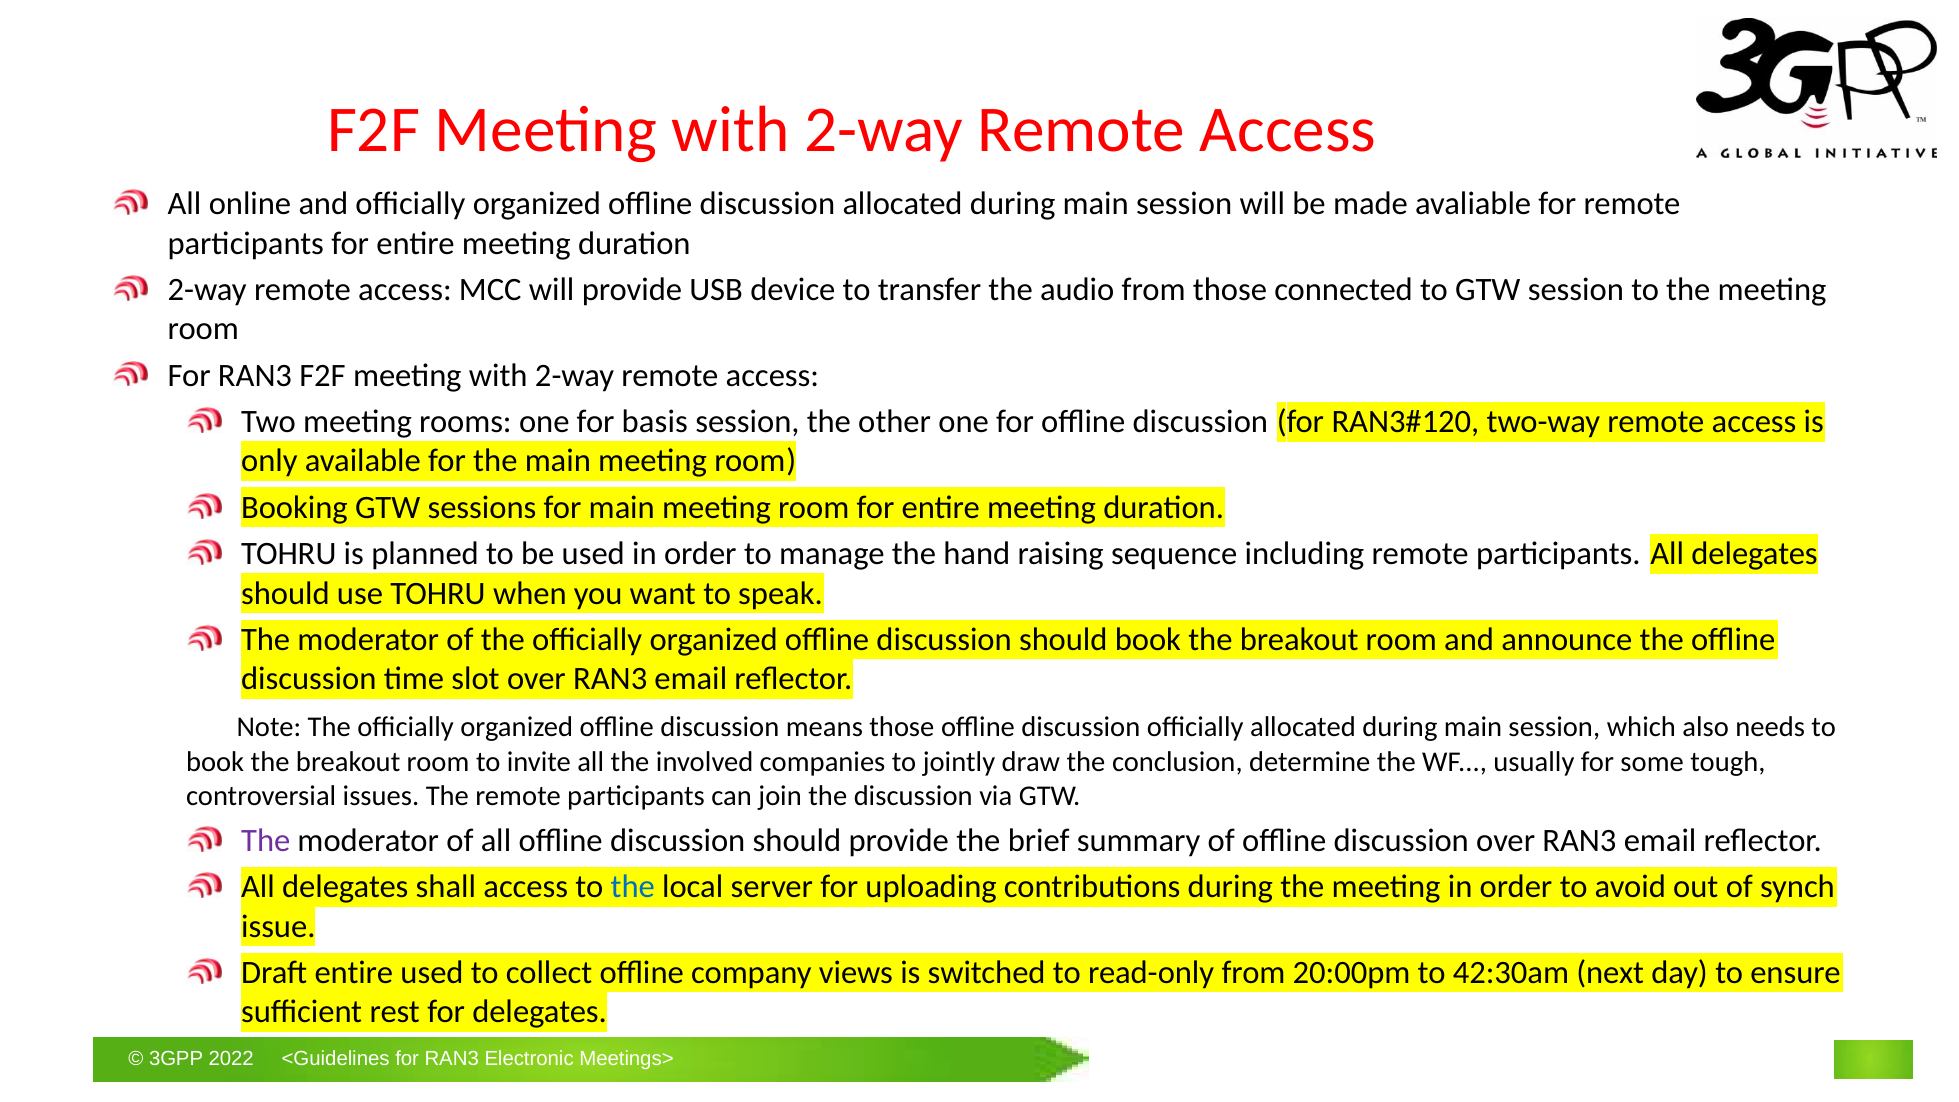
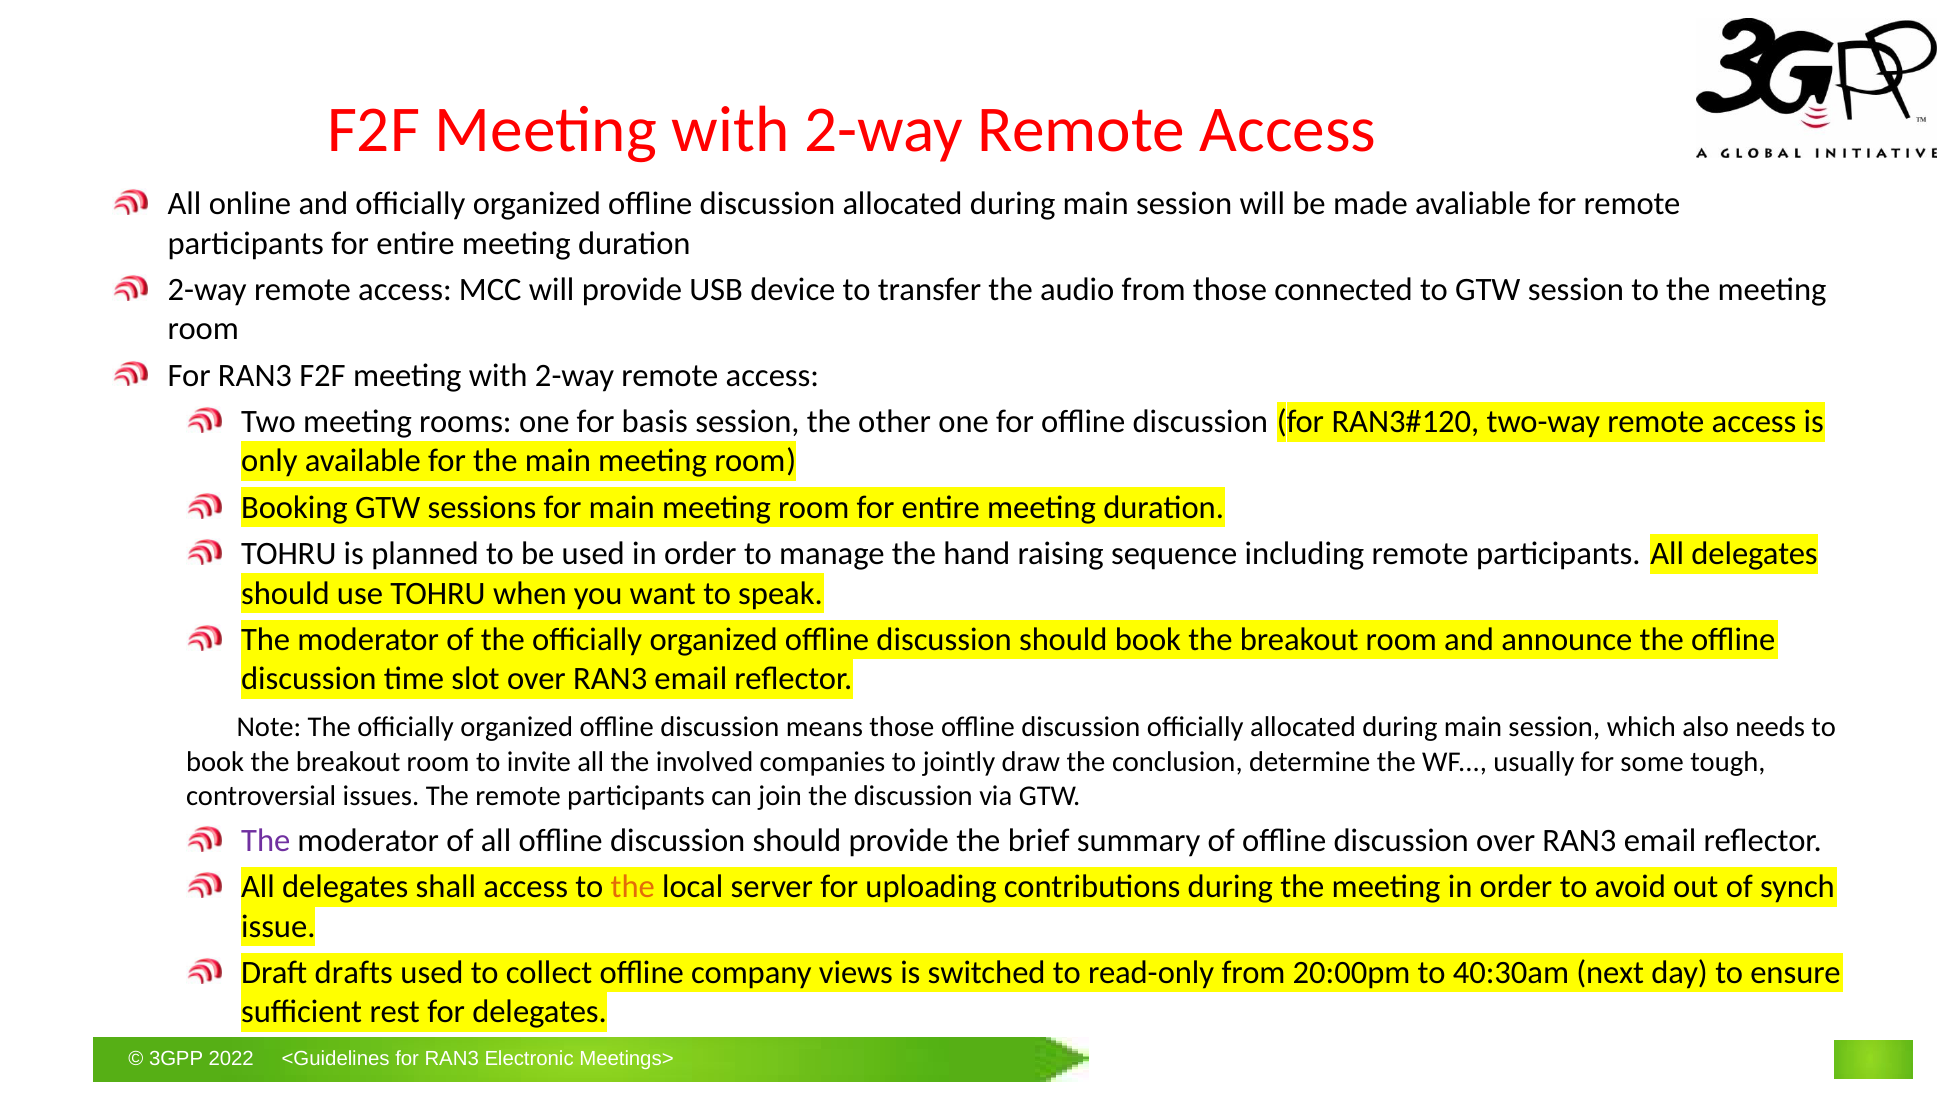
the colour: blue -> orange (633, 887)
Draft entire: entire -> drafts (354, 973)
42:30am: 42:30am -> 40:30am (1511, 973)
